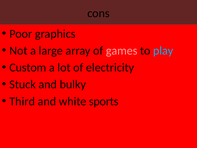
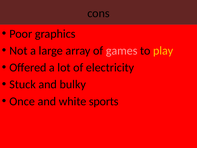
play colour: light blue -> yellow (163, 51)
Custom: Custom -> Offered (28, 67)
Third: Third -> Once (22, 101)
